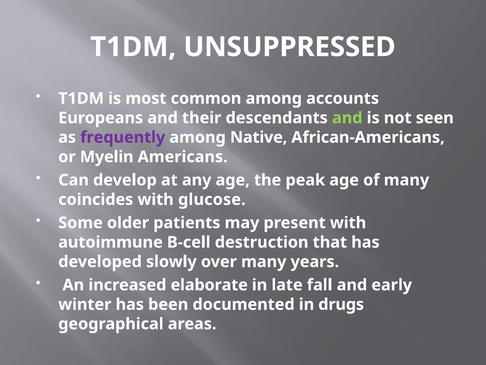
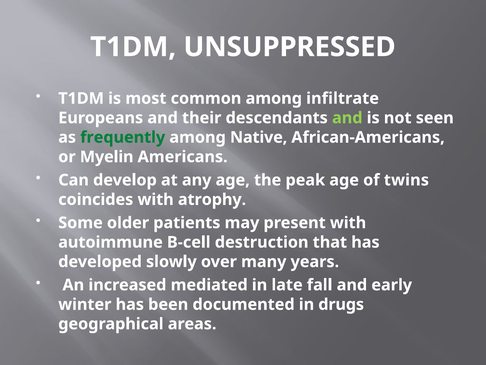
accounts: accounts -> infiltrate (343, 98)
frequently colour: purple -> green (123, 137)
of many: many -> twins (406, 180)
glucose: glucose -> atrophy (212, 199)
elaborate: elaborate -> mediated (209, 285)
